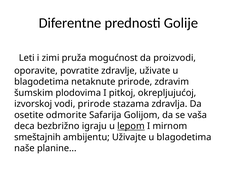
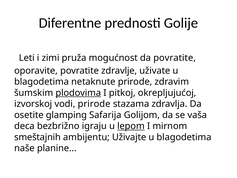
da proizvodi: proizvodi -> povratite (175, 58)
plodovima underline: none -> present (78, 93)
odmorite: odmorite -> glamping (66, 115)
